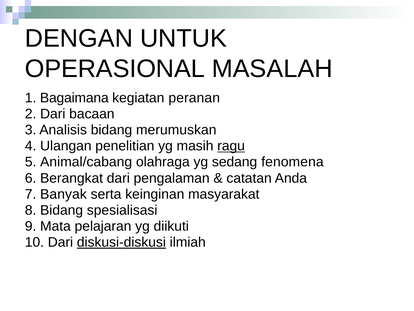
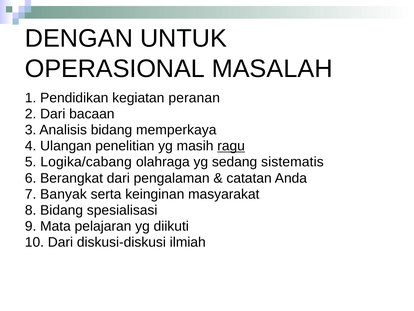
Bagaimana: Bagaimana -> Pendidikan (74, 98)
merumuskan: merumuskan -> memperkaya (176, 130)
Animal/cabang: Animal/cabang -> Logika/cabang (86, 162)
fenomena: fenomena -> sistematis (292, 162)
diskusi-diskusi underline: present -> none (121, 242)
